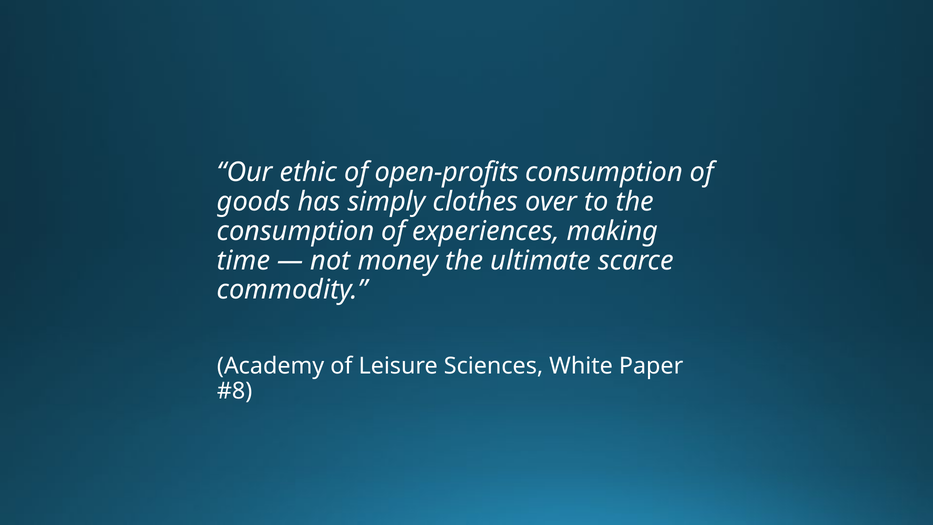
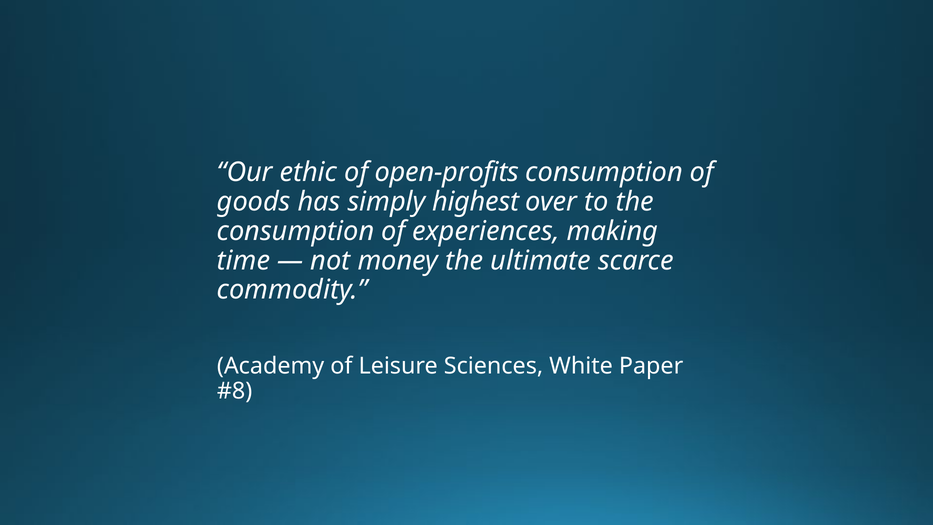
clothes: clothes -> highest (476, 202)
